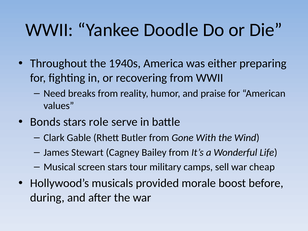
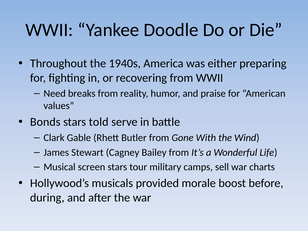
role: role -> told (99, 122)
cheap: cheap -> charts (262, 167)
